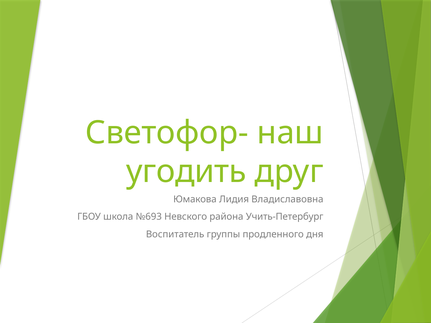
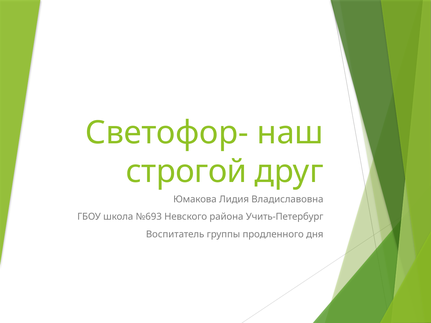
угодить: угодить -> строгой (186, 172)
